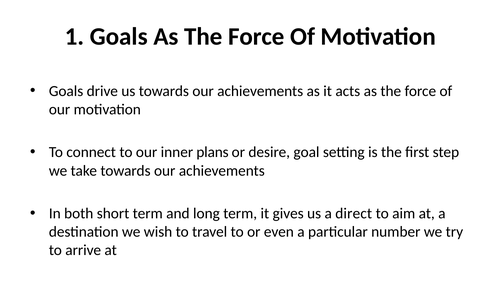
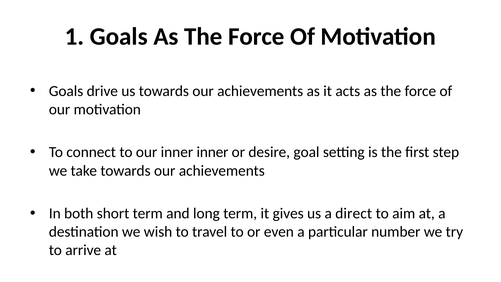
inner plans: plans -> inner (213, 152)
